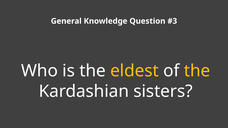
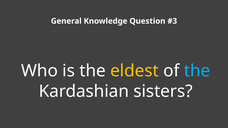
the colour: yellow -> light blue (197, 71)
